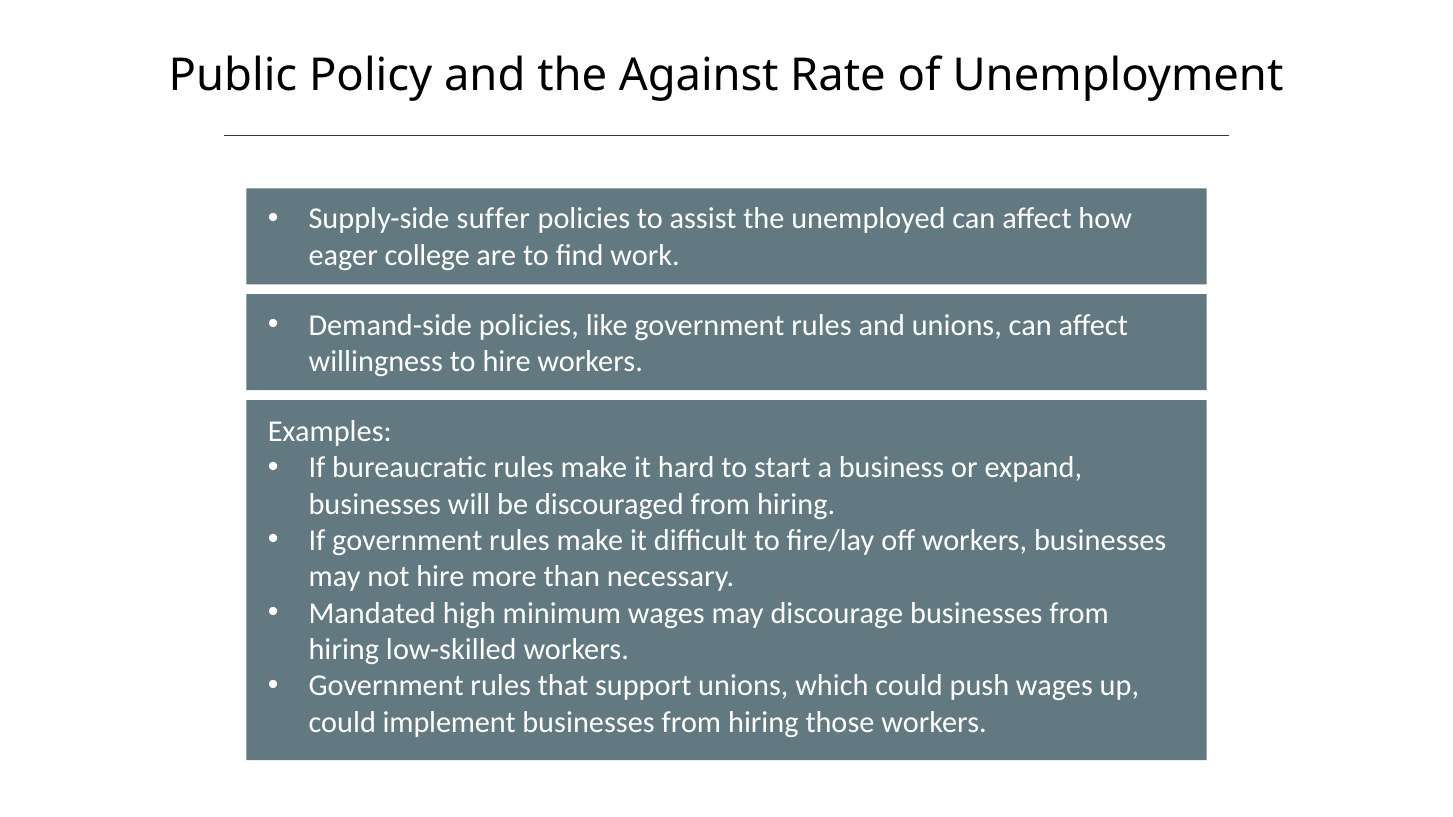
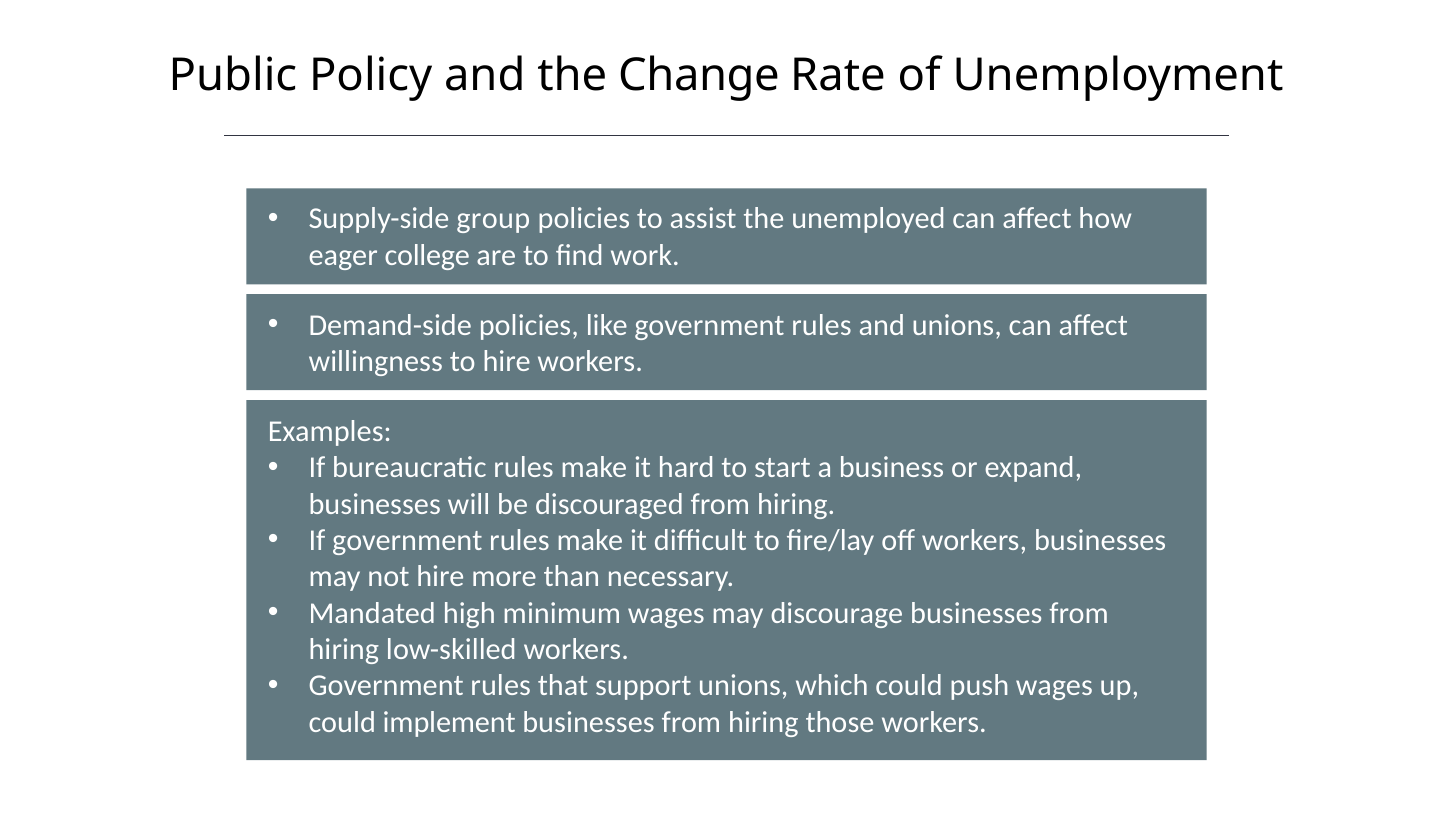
Against: Against -> Change (699, 75)
suffer: suffer -> group (493, 219)
